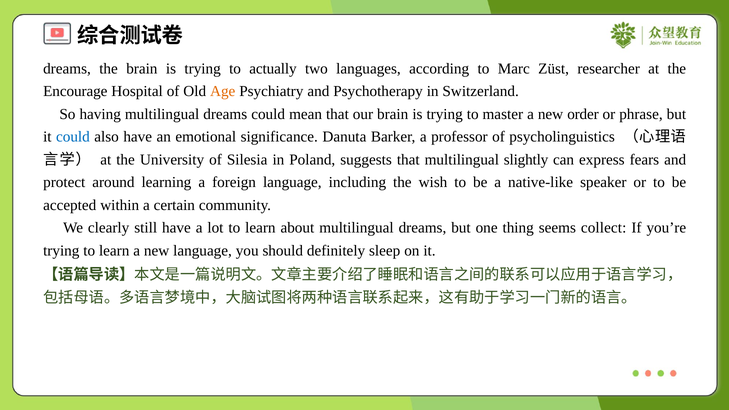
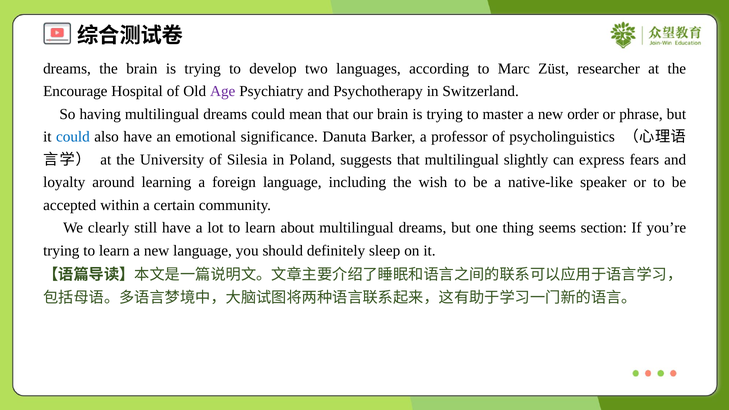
actually: actually -> develop (273, 69)
Age colour: orange -> purple (223, 91)
protect: protect -> loyalty (64, 182)
collect: collect -> section (604, 228)
